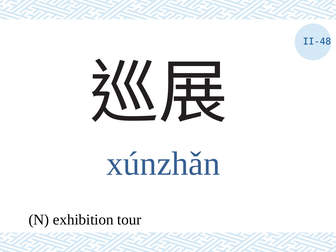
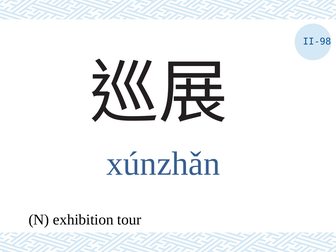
II-48: II-48 -> II-98 (317, 41)
